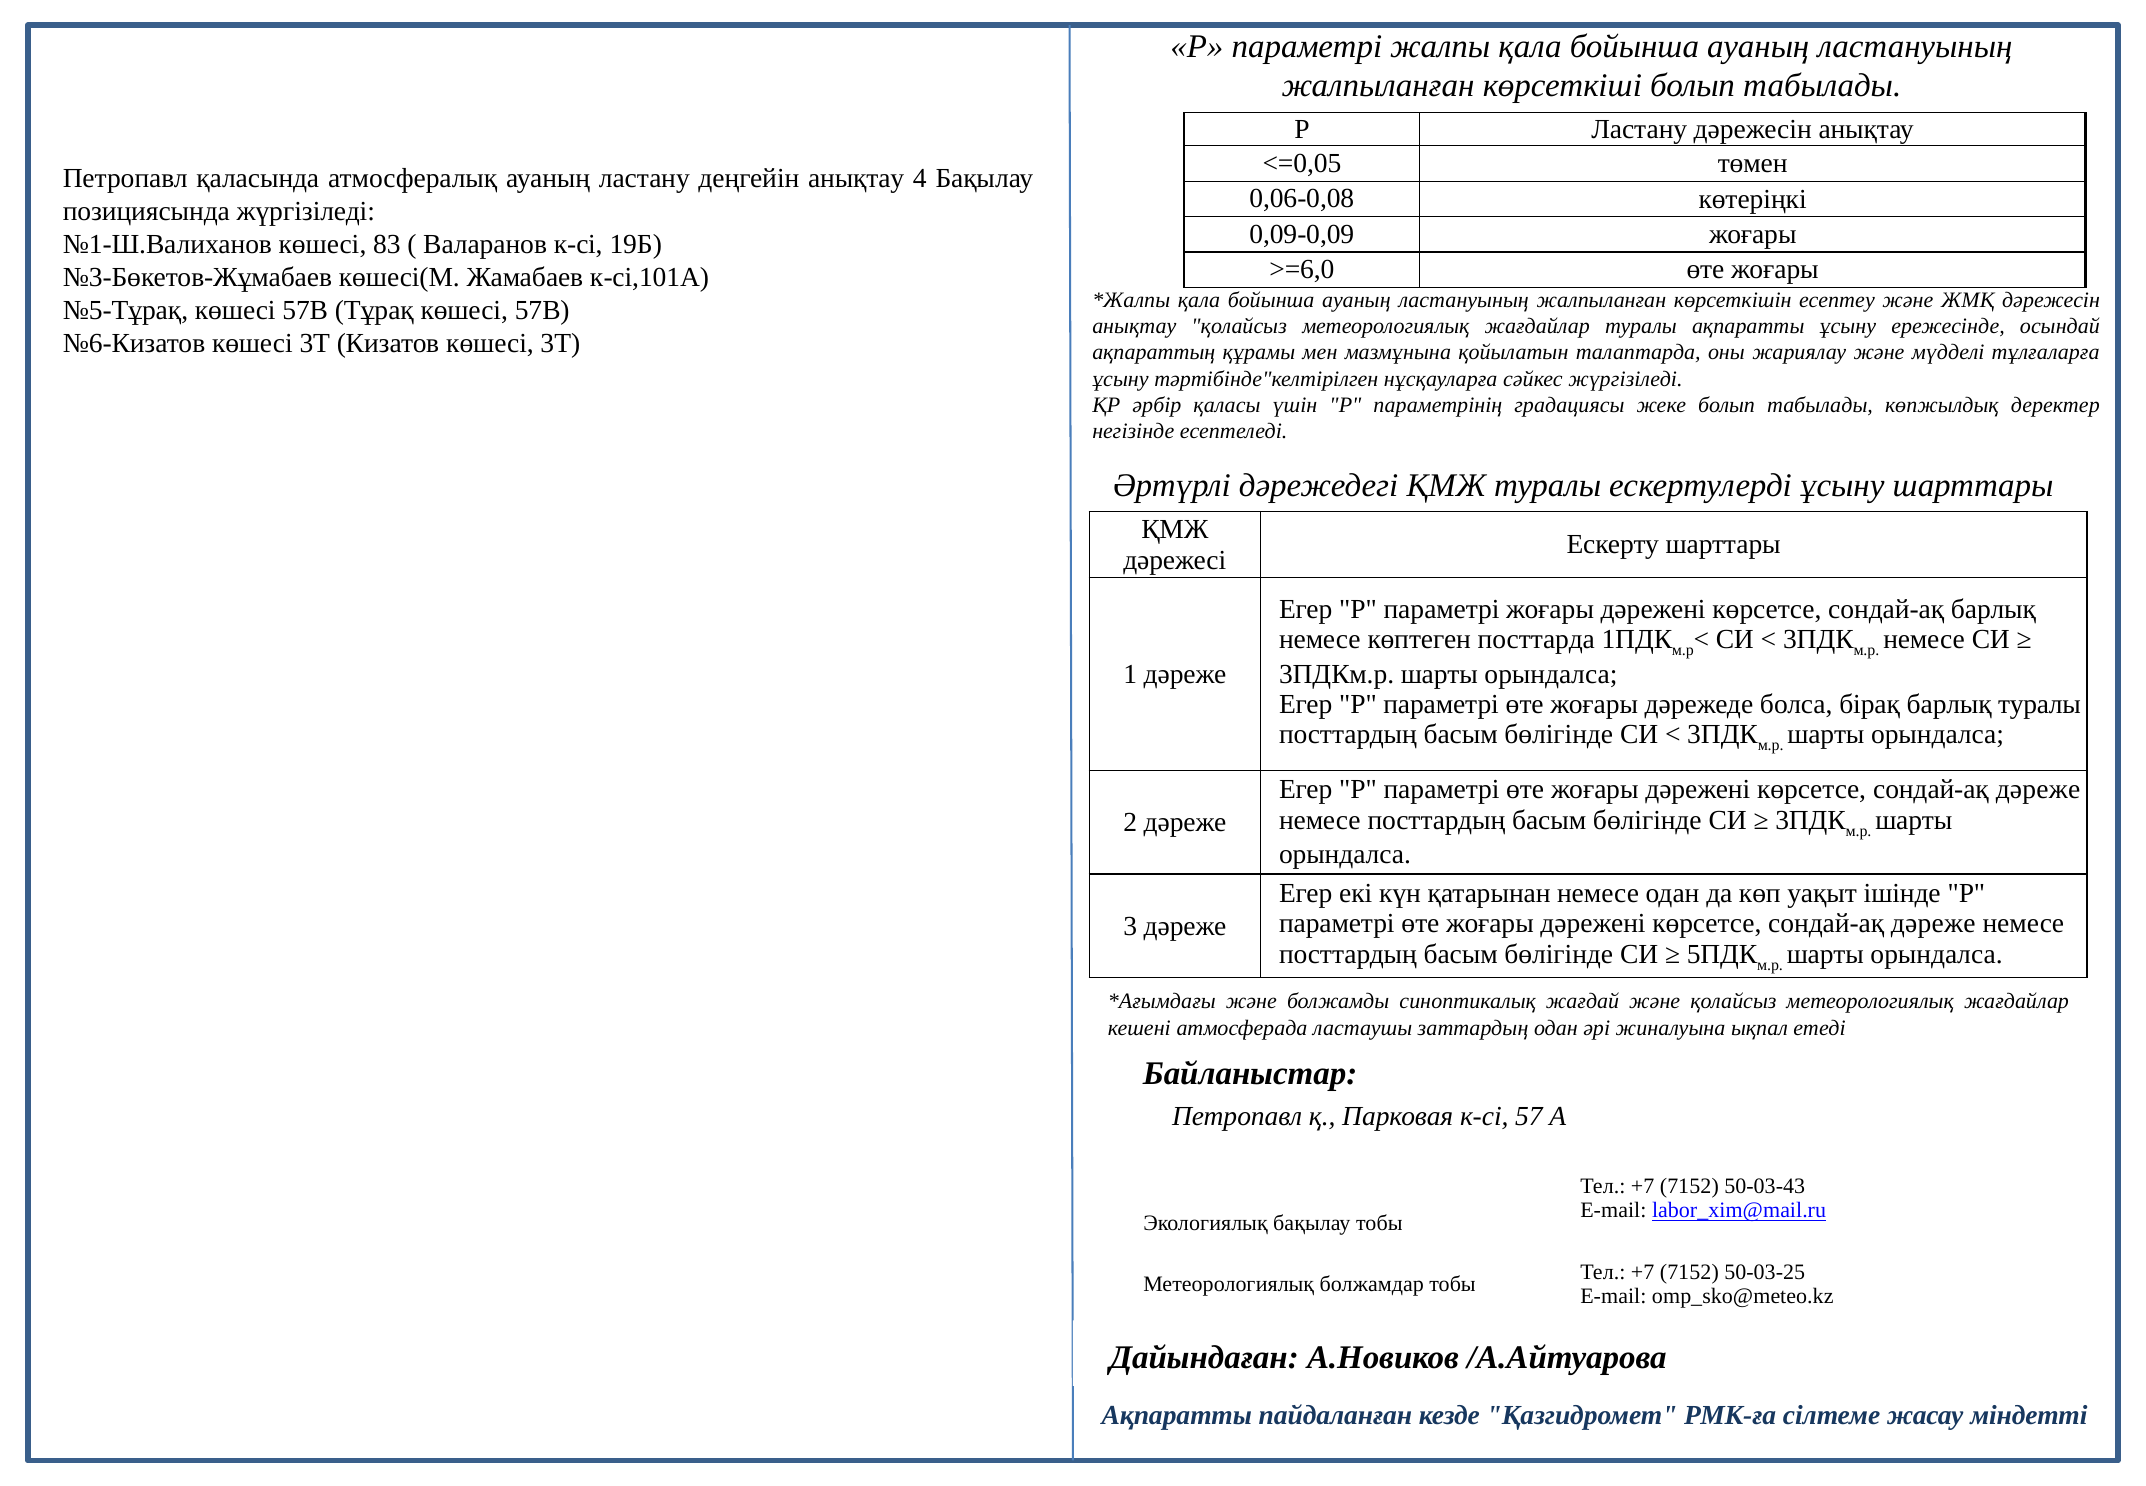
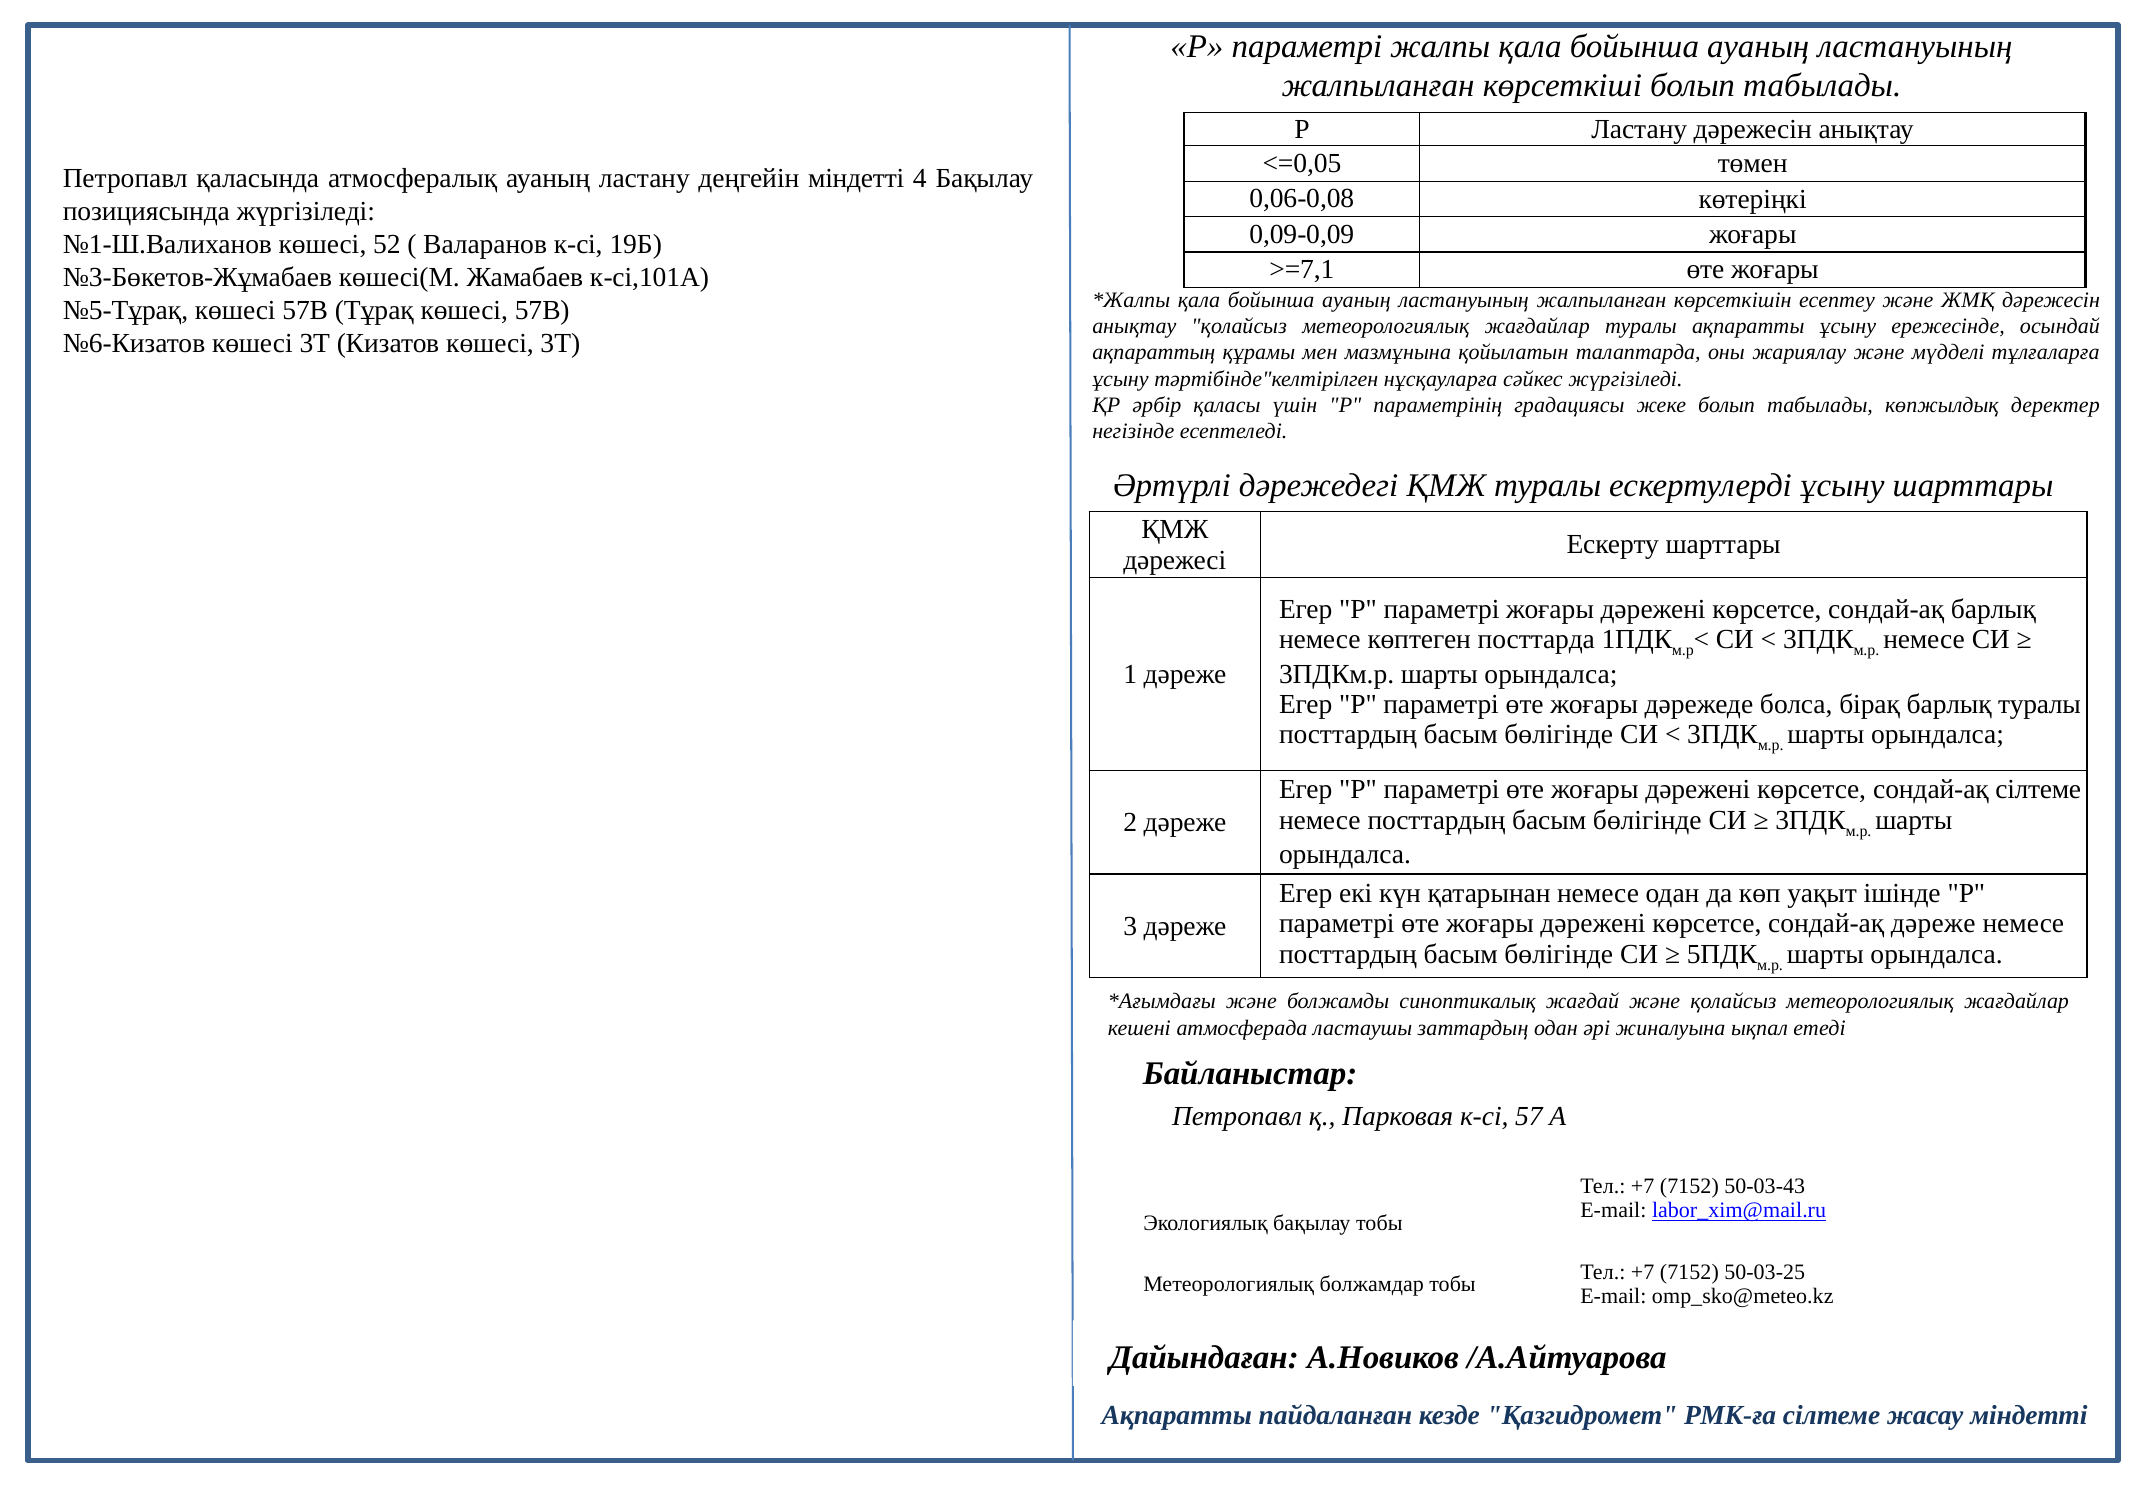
деңгейін анықтау: анықтау -> міндетті (856, 178)
83: 83 -> 52 (387, 244)
>=6,0: >=6,0 -> >=7,1 (1302, 269)
дәреже: дәреже -> сілтеме (2038, 790)
